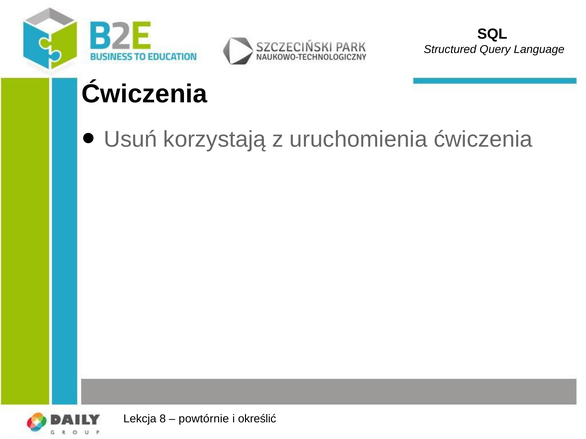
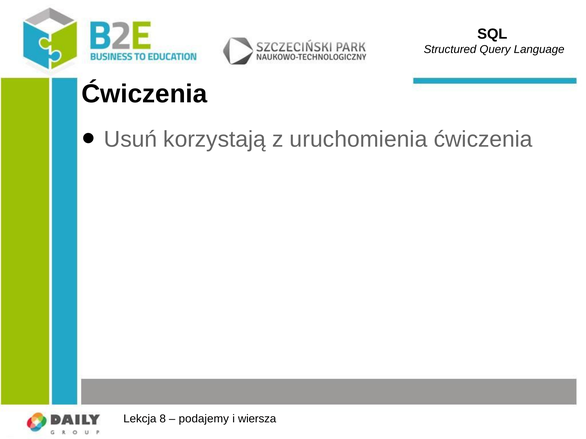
powtórnie: powtórnie -> podajemy (204, 419)
określić: określić -> wiersza (257, 419)
